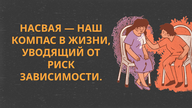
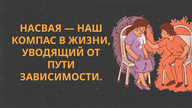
РИСК: РИСК -> ПУТИ (61, 65)
